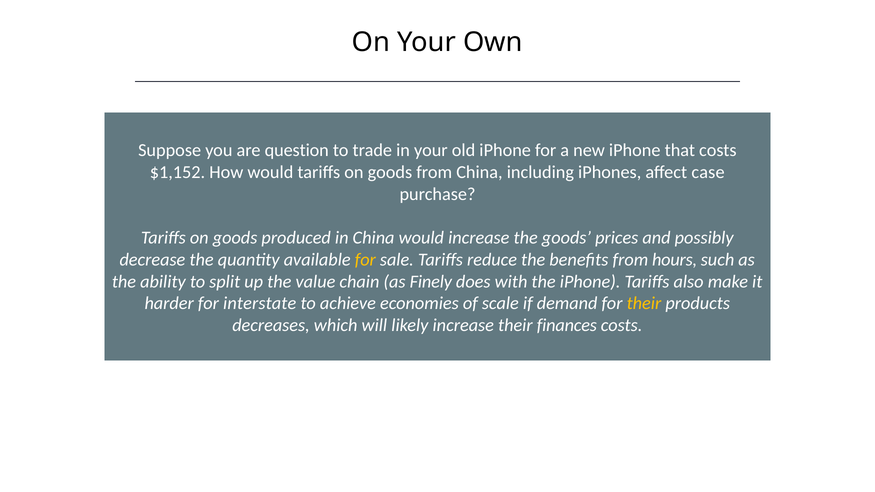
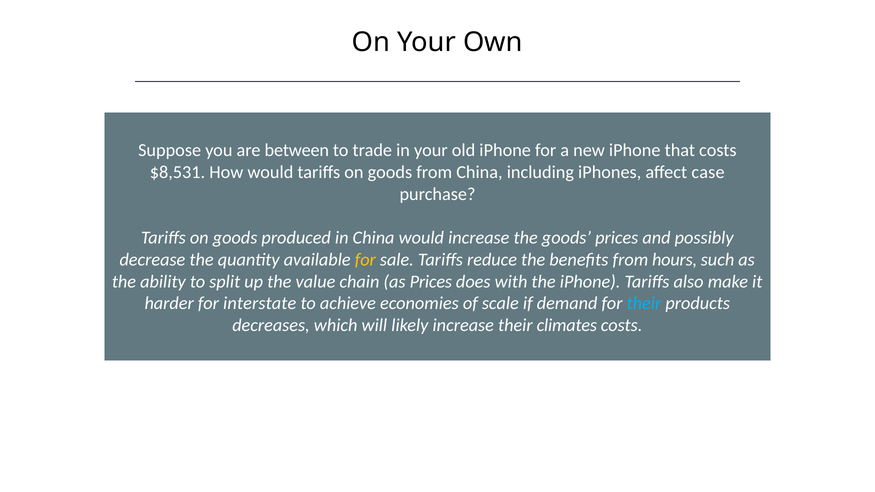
question: question -> between (297, 150)
$1,152: $1,152 -> $8,531 (177, 172)
as Finely: Finely -> Prices (431, 282)
their colour: yellow -> light blue (644, 304)
finances: finances -> climates (567, 325)
